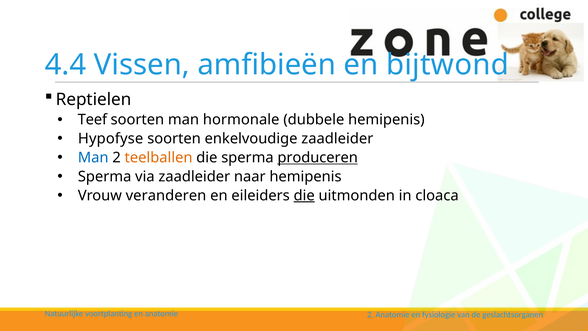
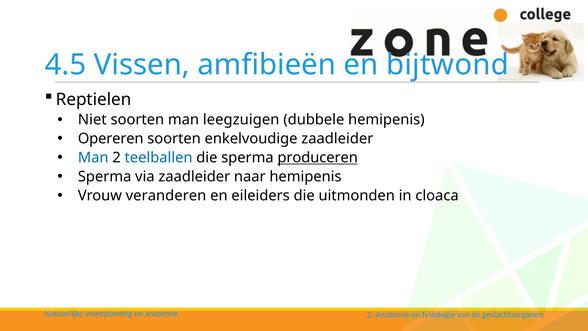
4.4: 4.4 -> 4.5 (66, 65)
Teef: Teef -> Niet (92, 120)
hormonale: hormonale -> leegzuigen (241, 120)
Hypofyse: Hypofyse -> Opereren (111, 139)
teelballen colour: orange -> blue (159, 157)
die underline: present -> none (304, 195)
